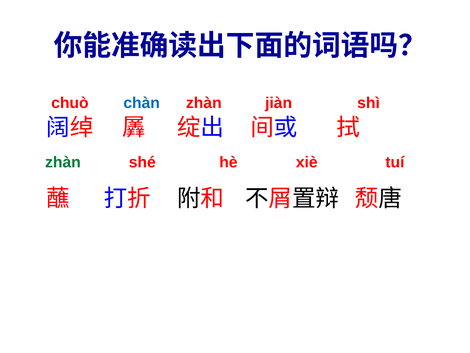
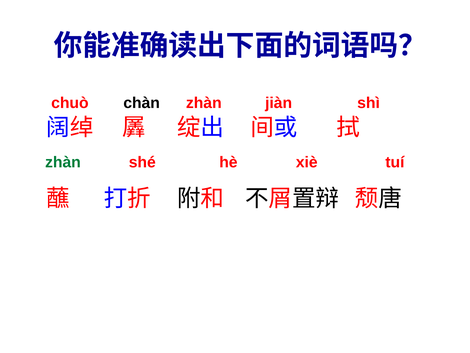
chàn colour: blue -> black (142, 103)
